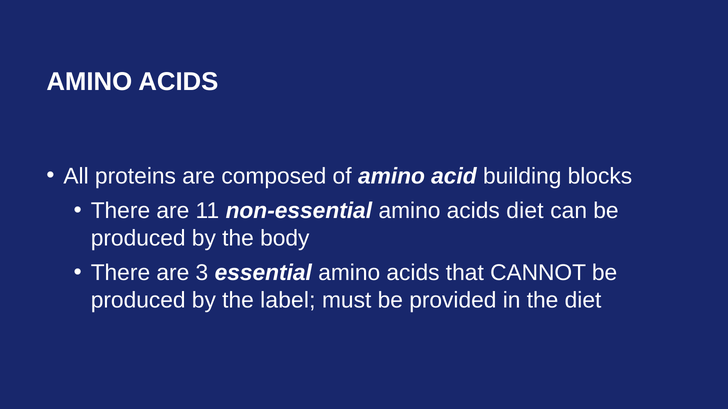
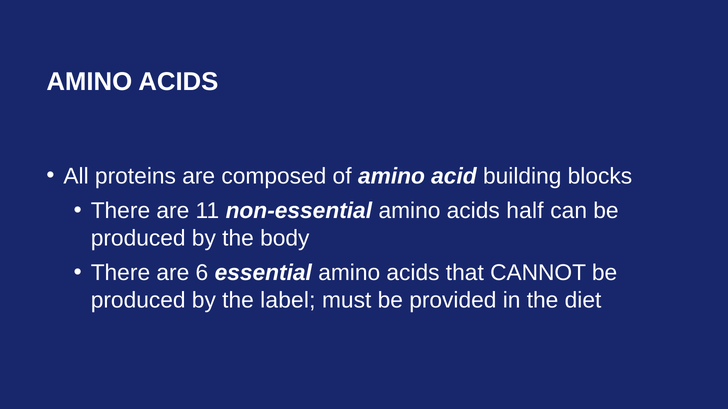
acids diet: diet -> half (525, 211)
3: 3 -> 6 (202, 273)
